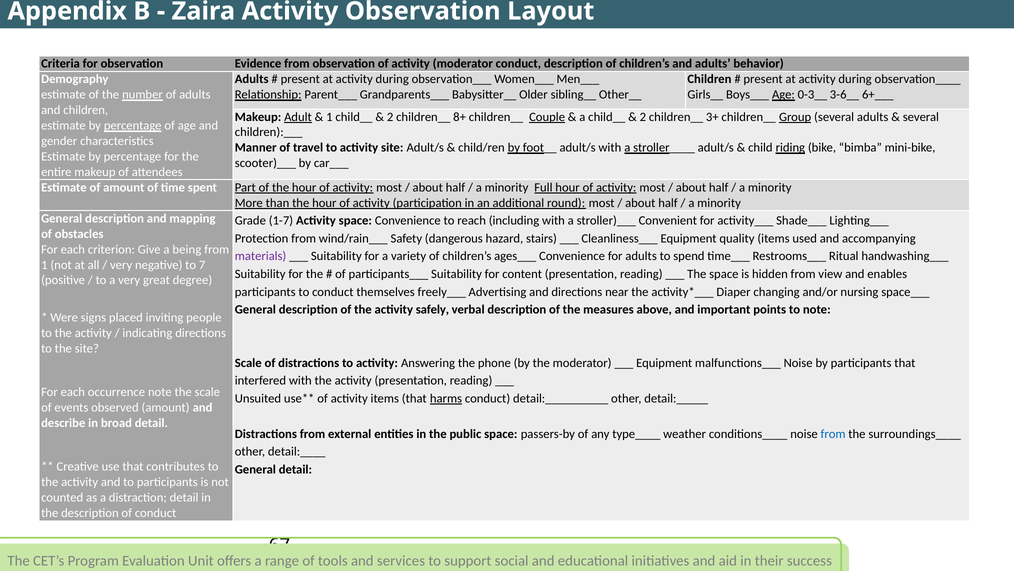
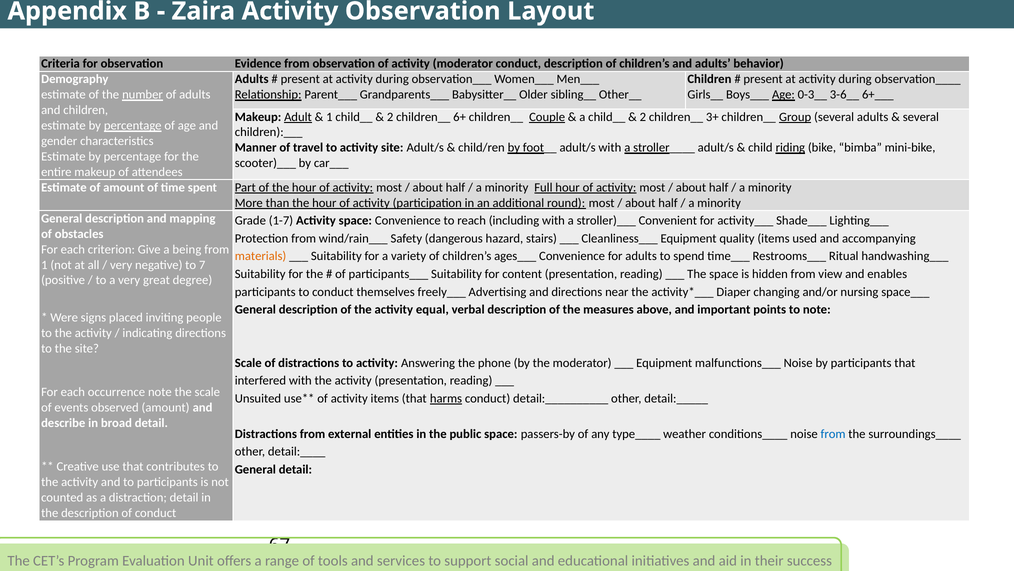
8+: 8+ -> 6+ (460, 117)
materials colour: purple -> orange (261, 256)
safely: safely -> equal (432, 309)
